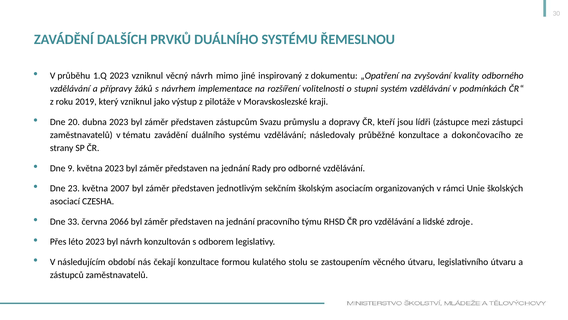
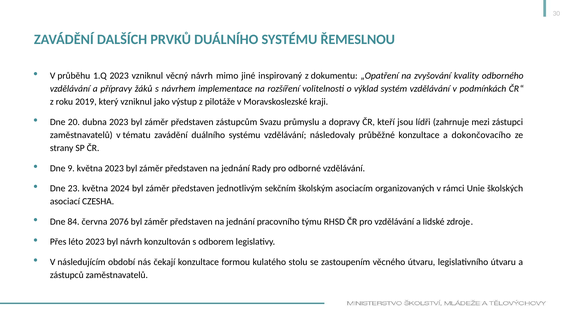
stupni: stupni -> výklad (366, 89)
zástupce: zástupce -> zahrnuje (451, 122)
2007: 2007 -> 2024 (120, 188)
33: 33 -> 84 (73, 221)
2066: 2066 -> 2076 (119, 221)
